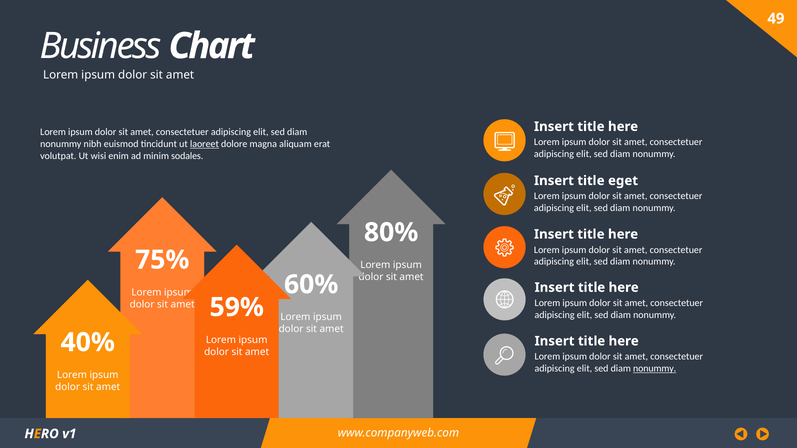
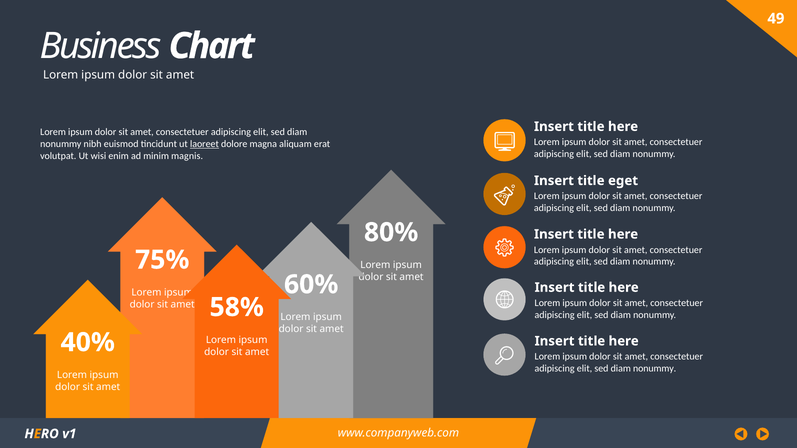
sodales: sodales -> magnis (187, 156)
59%: 59% -> 58% (237, 307)
nonummy underline: present -> none (655, 369)
